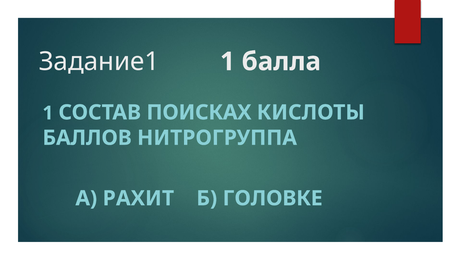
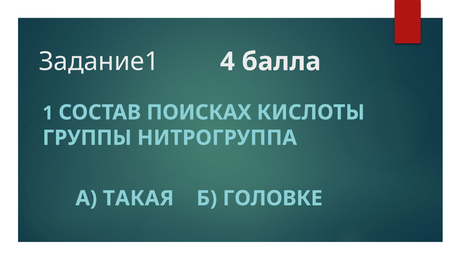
Задание1 1: 1 -> 4 (227, 61)
БАЛЛОВ: БАЛЛОВ -> ГРУППЫ (87, 137)
РАХИТ: РАХИТ -> ТАКАЯ (138, 198)
